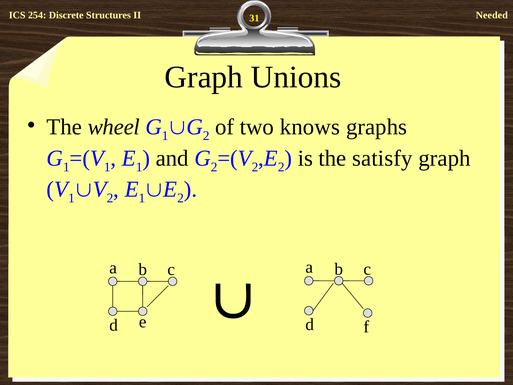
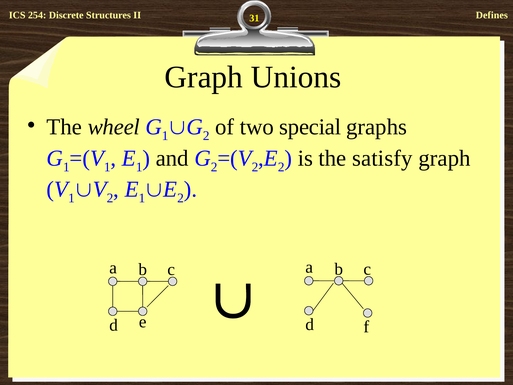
Needed: Needed -> Defines (492, 15)
knows: knows -> special (310, 127)
